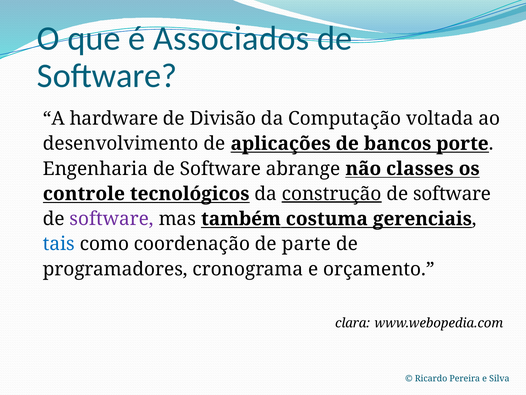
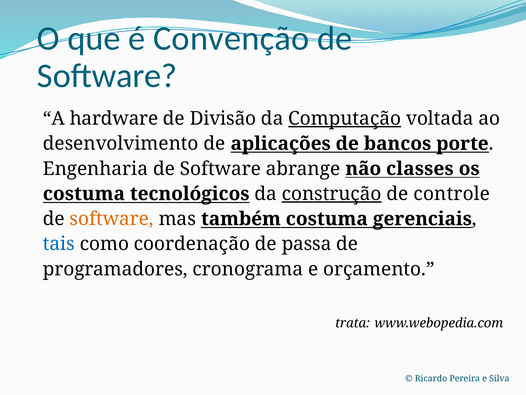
Associados: Associados -> Convenção (231, 39)
Computação underline: none -> present (345, 118)
controle: controle -> costuma (84, 194)
software: software -> controle (452, 194)
software colour: purple -> orange (112, 219)
parte: parte -> passa (307, 244)
clara: clara -> trata (353, 323)
